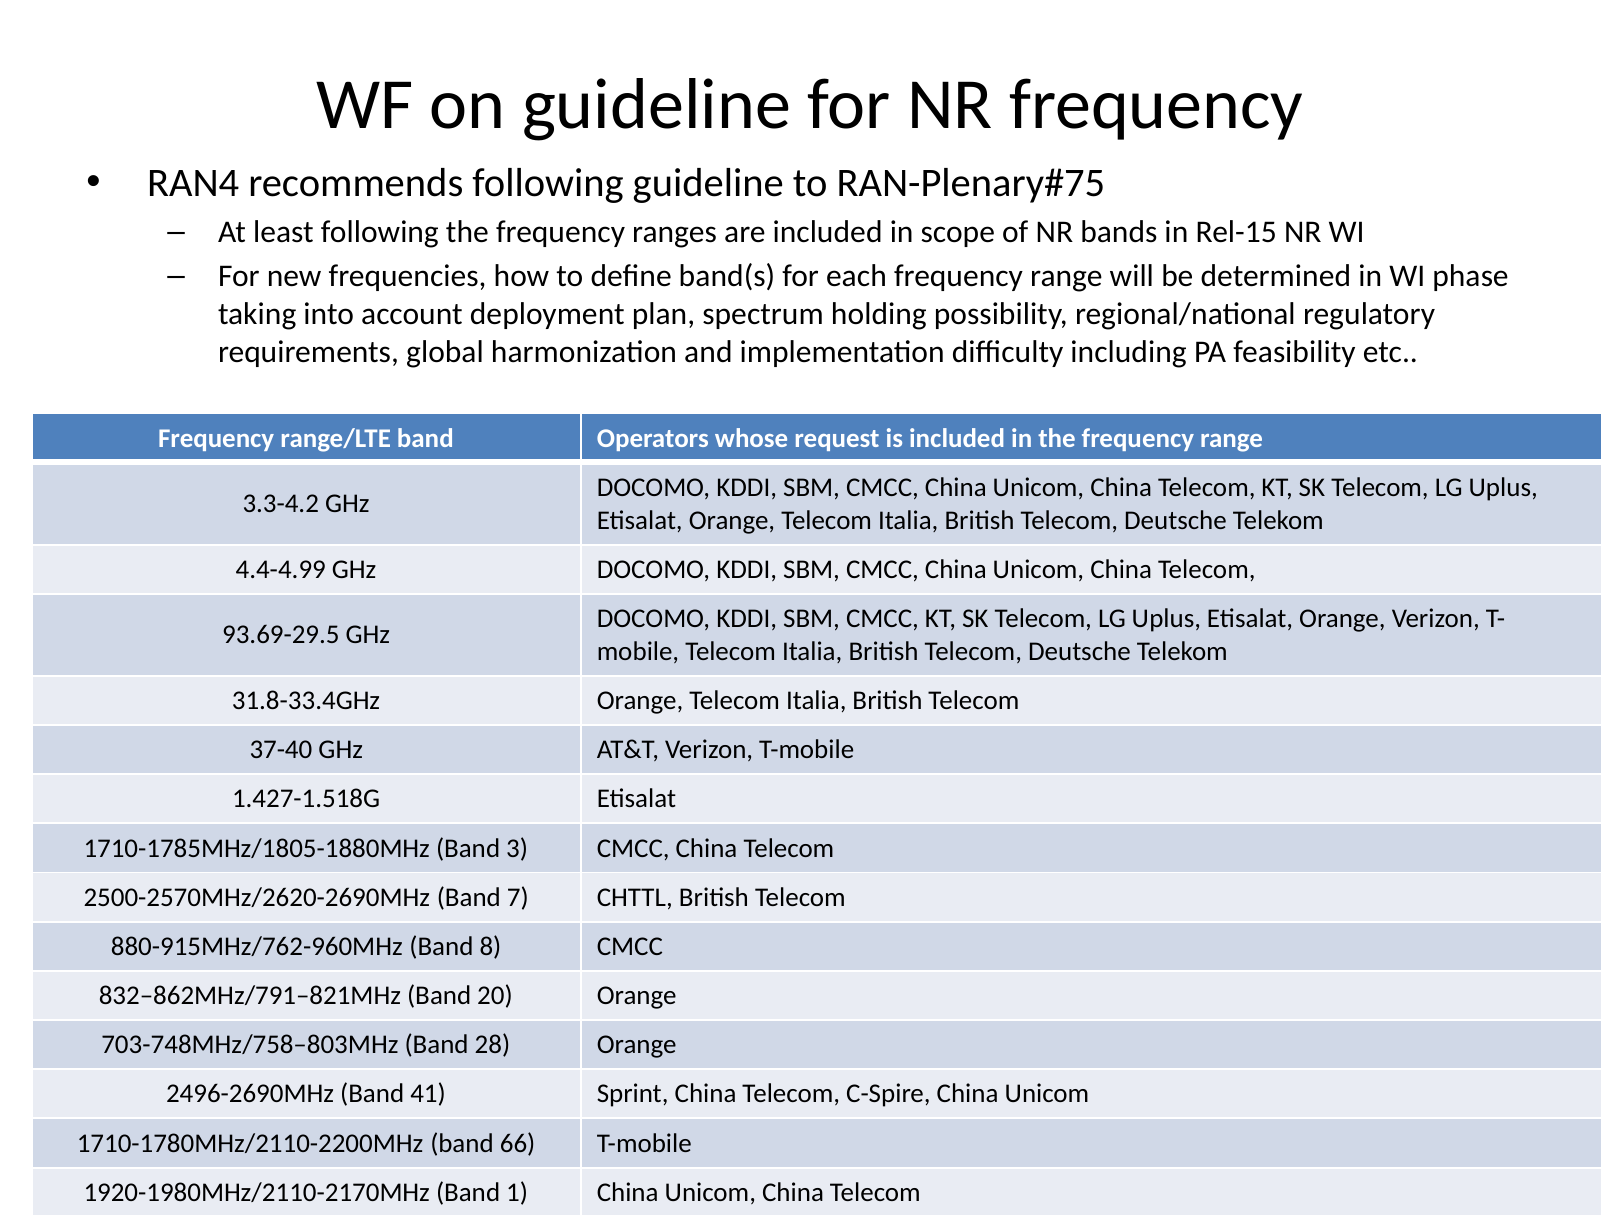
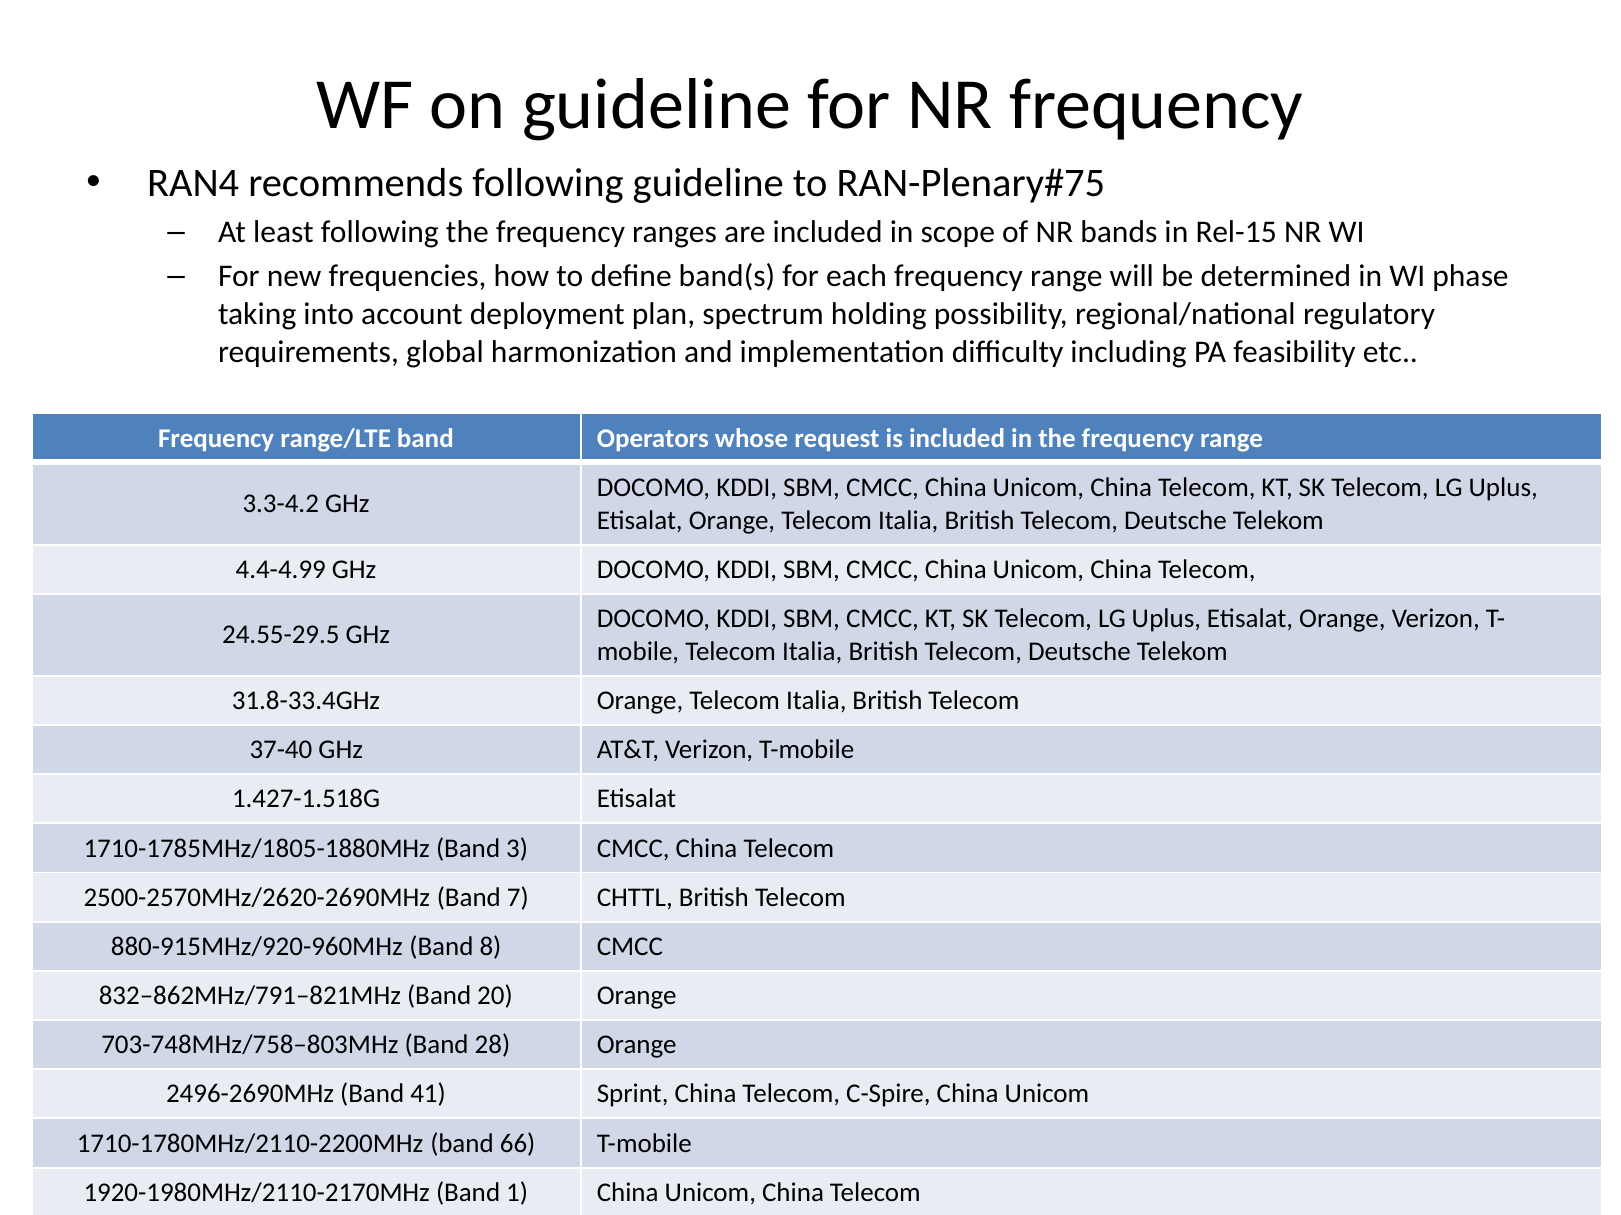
93.69-29.5: 93.69-29.5 -> 24.55-29.5 (281, 635)
880-915MHz/762-960MHz: 880-915MHz/762-960MHz -> 880-915MHz/920-960MHz (257, 947)
